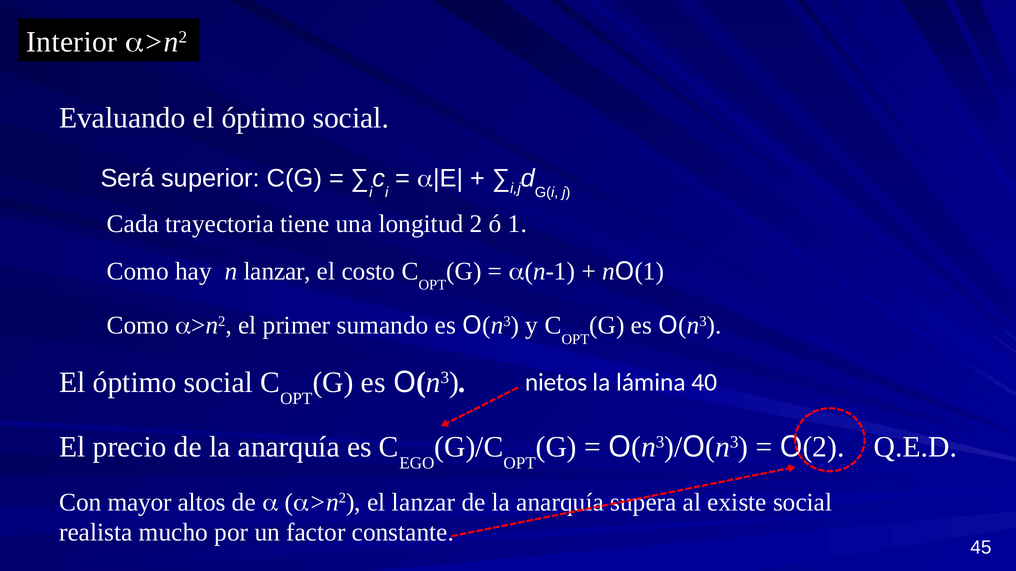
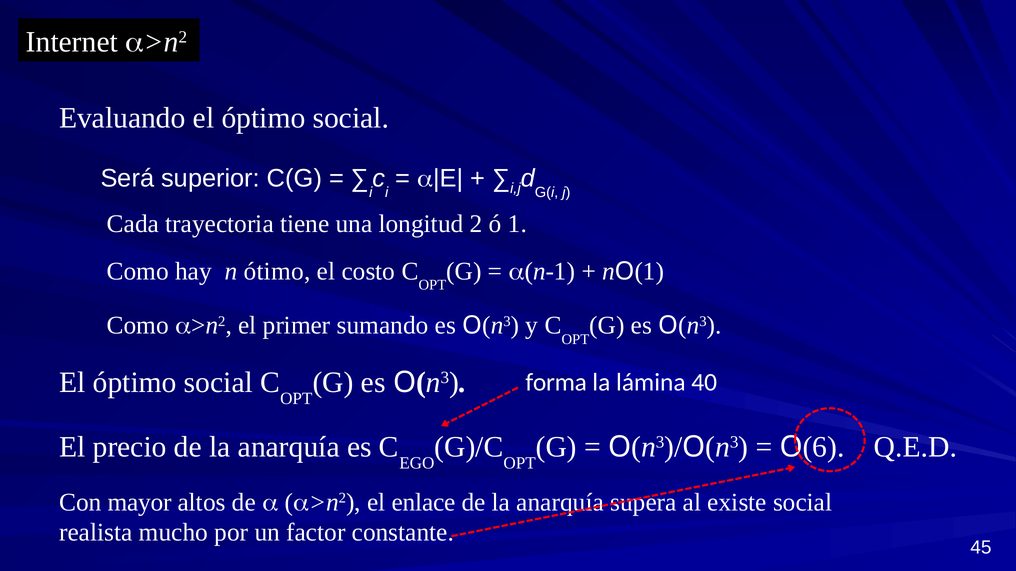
Interior: Interior -> Internet (72, 42)
n lanzar: lanzar -> ótimo (277, 271)
nietos: nietos -> forma (556, 382)
2: 2 -> 6 (824, 447)
el lanzar: lanzar -> enlace (424, 503)
